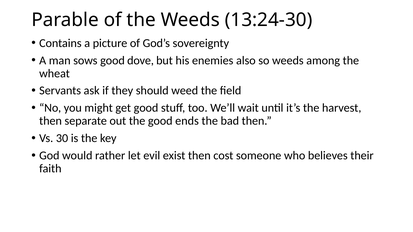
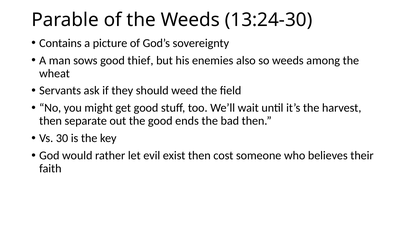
dove: dove -> thief (140, 60)
